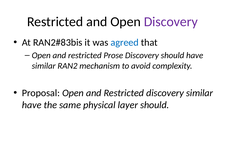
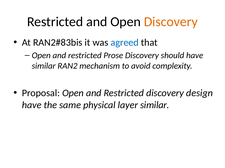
Discovery colour: purple -> orange (171, 22)
discovery similar: similar -> design (200, 93)
layer should: should -> similar (155, 105)
